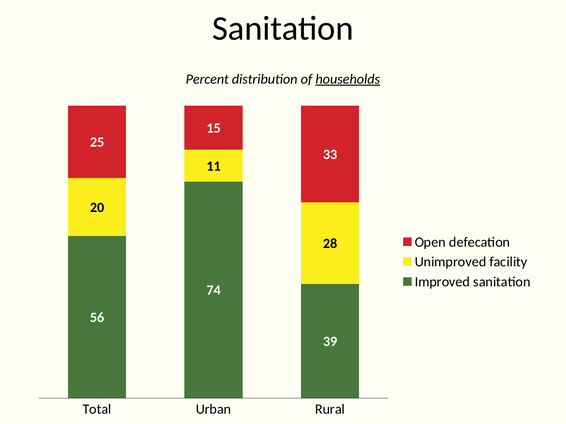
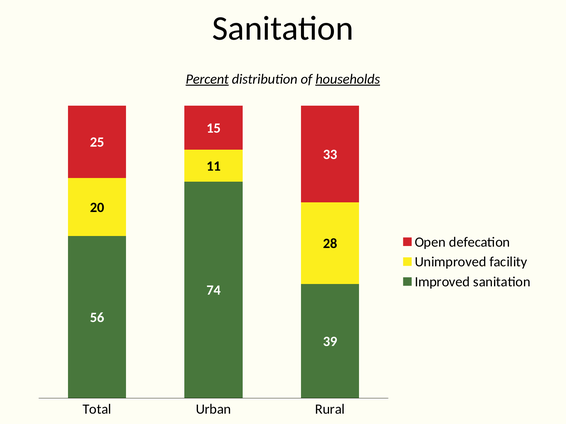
Percent underline: none -> present (207, 79)
